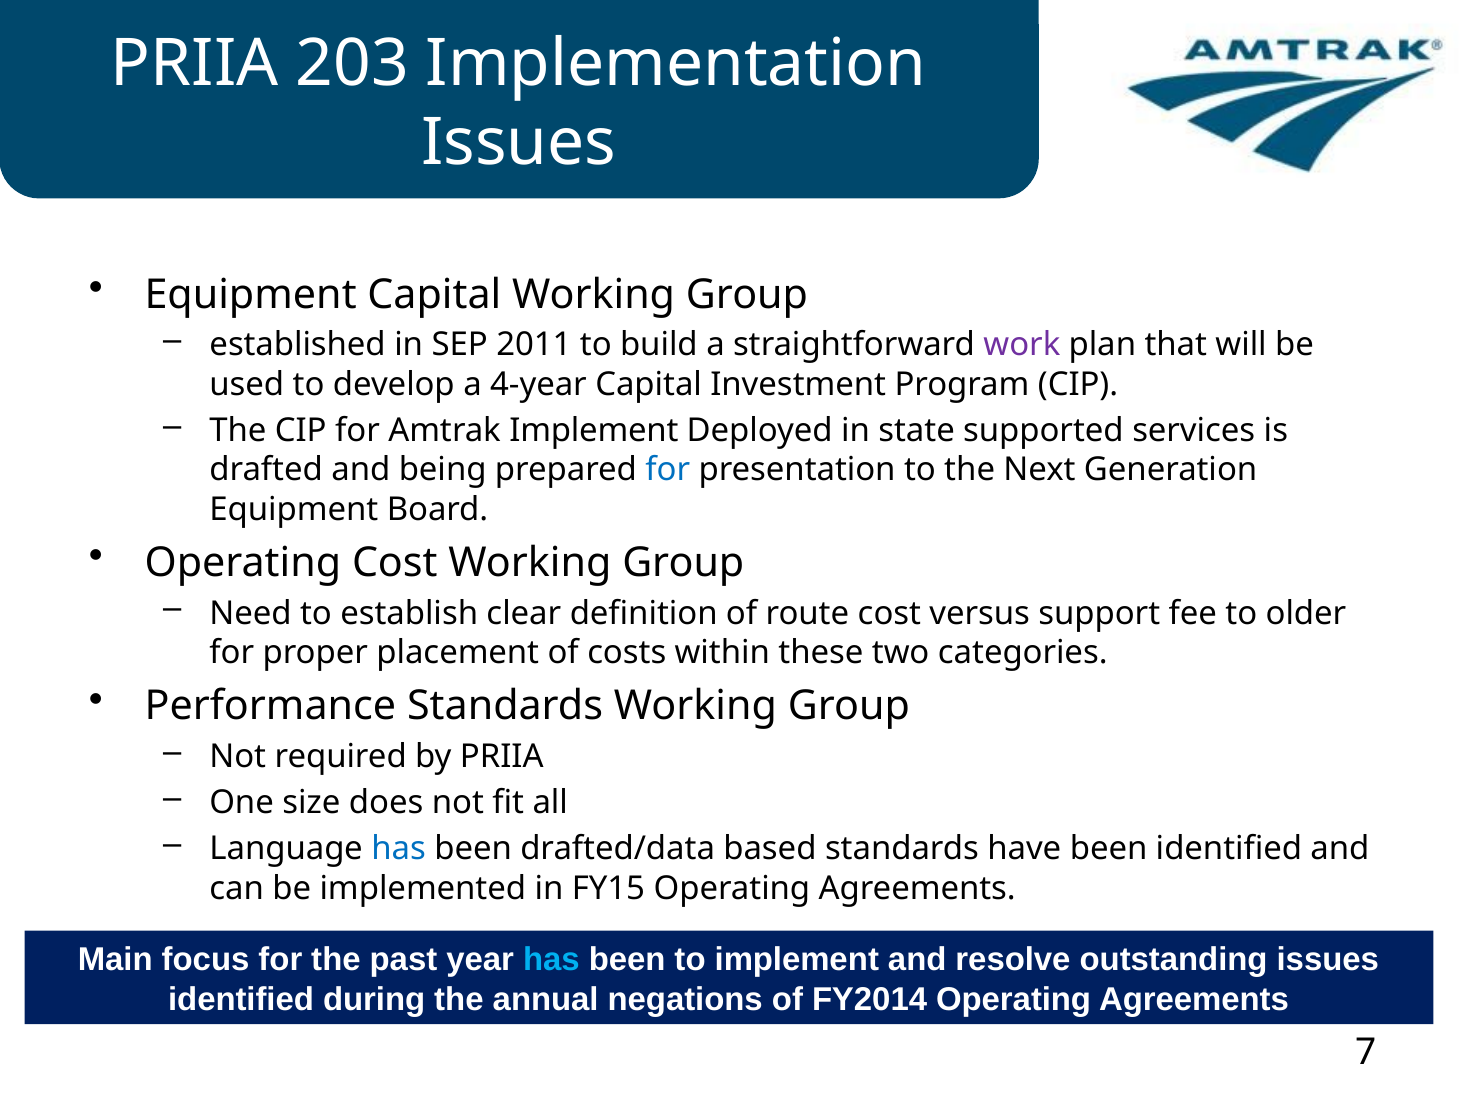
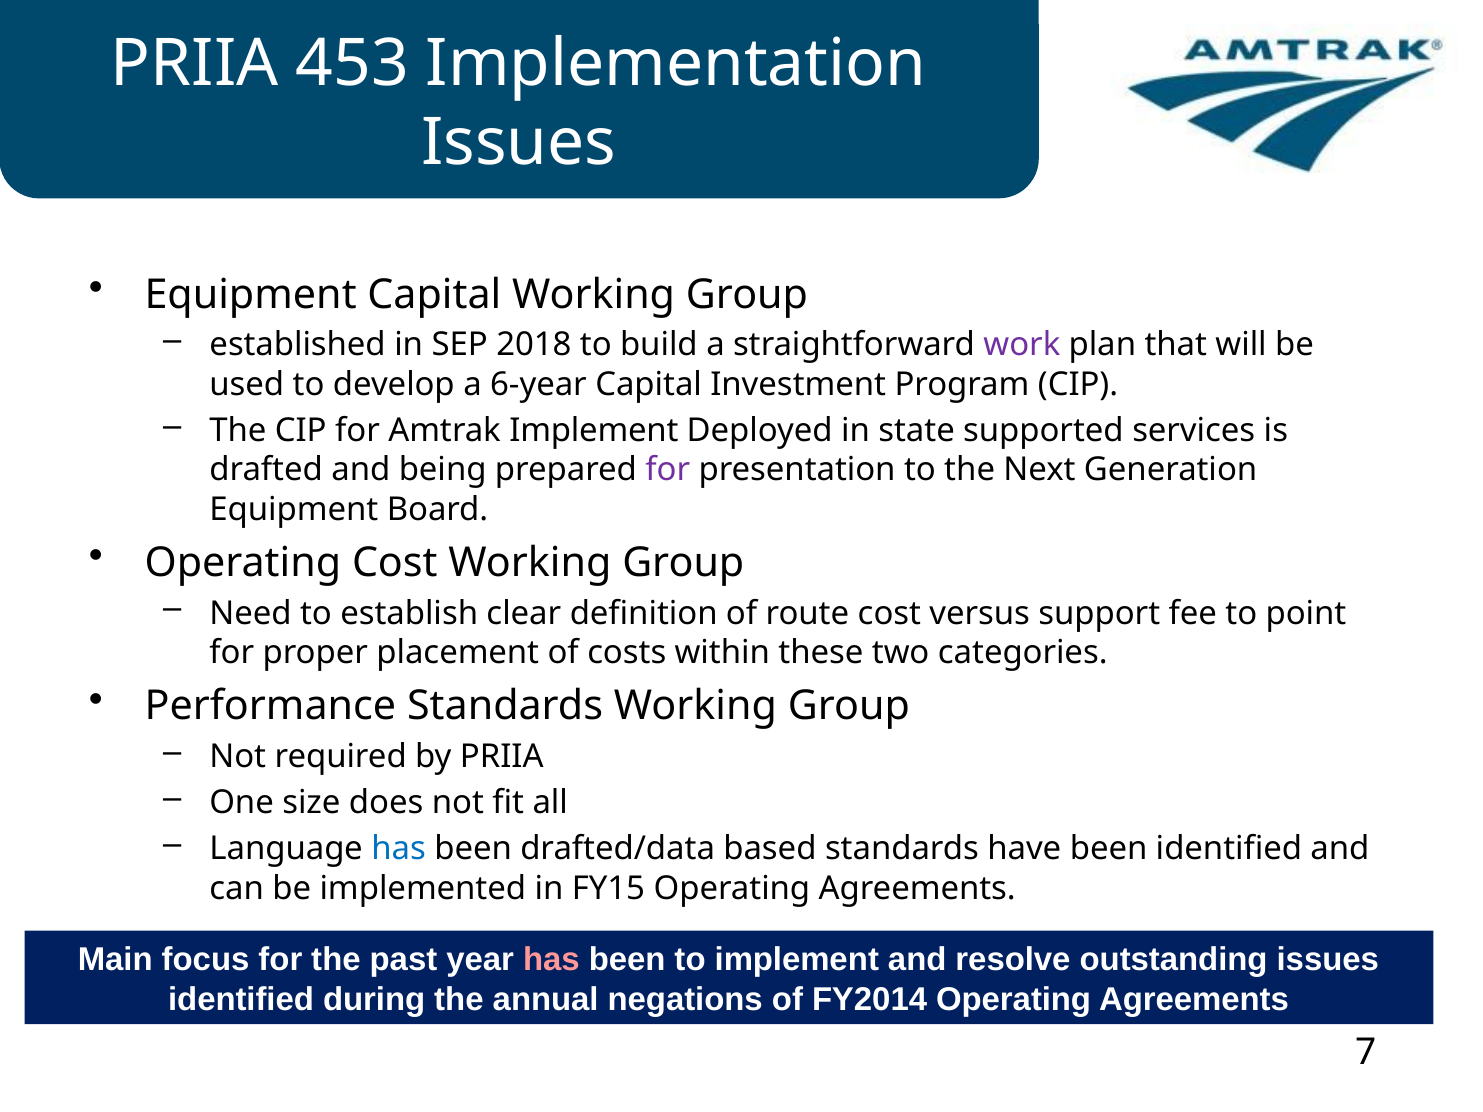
203: 203 -> 453 (352, 64)
2011: 2011 -> 2018 (534, 345)
4-year: 4-year -> 6-year (538, 385)
for colour: blue -> purple (668, 470)
older: older -> point (1306, 614)
has colour: light blue -> pink (551, 960)
